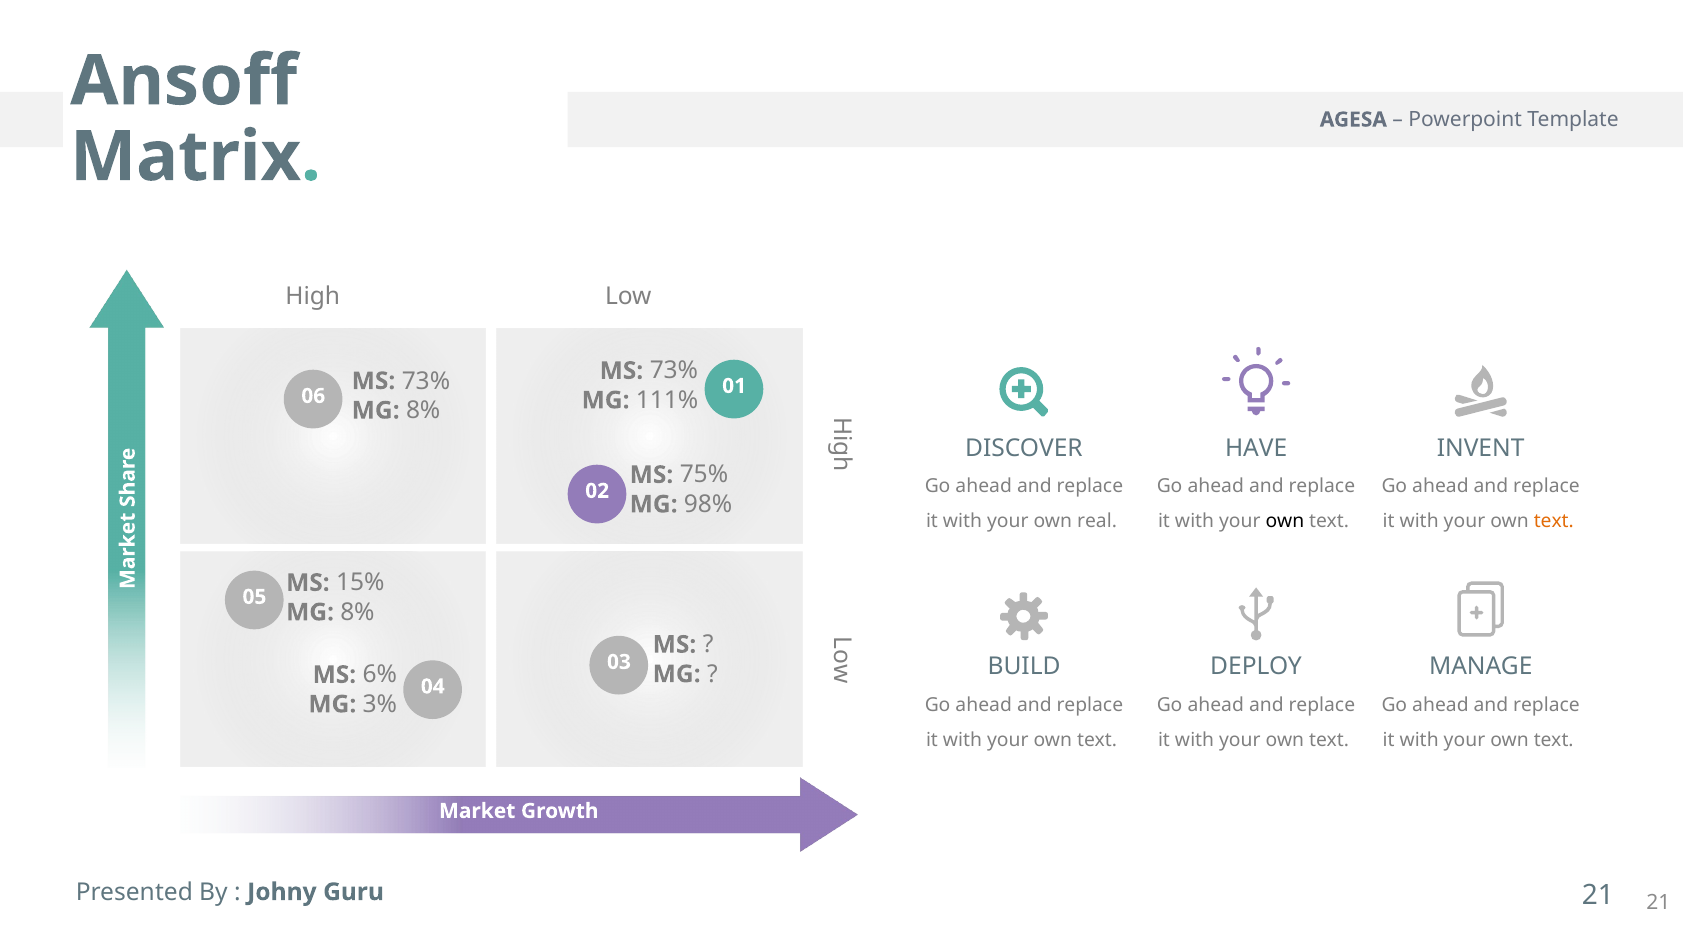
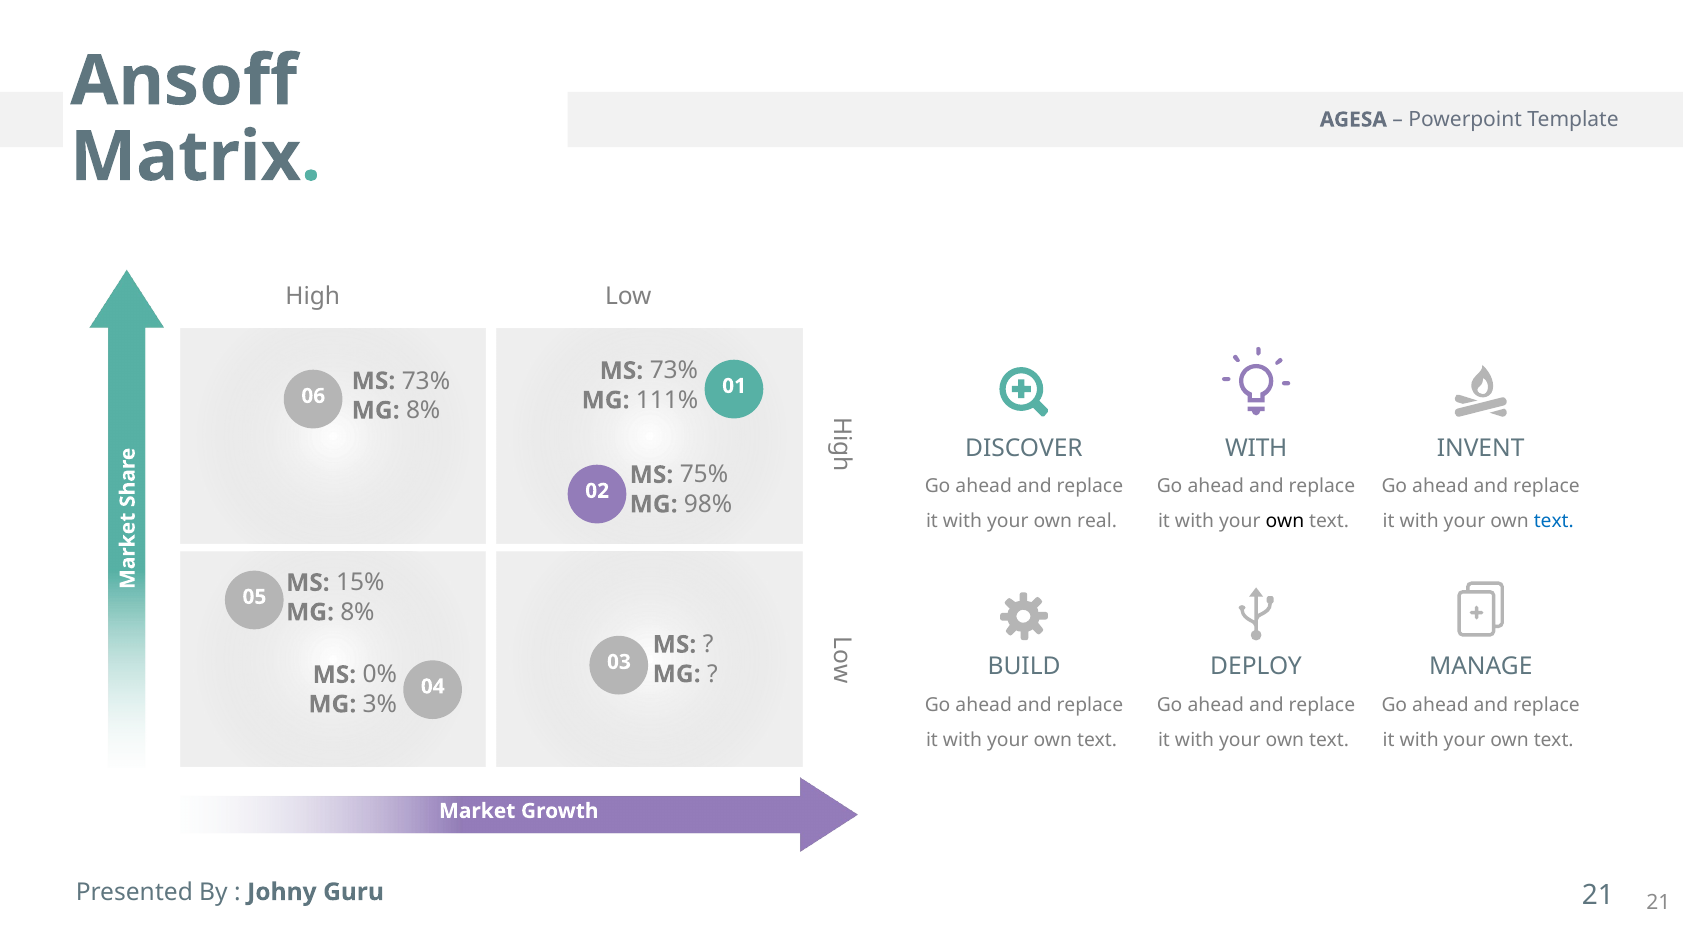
HAVE: HAVE -> WITH (1256, 448)
text colour: orange -> blue (1554, 521)
6%: 6% -> 0% (380, 675)
